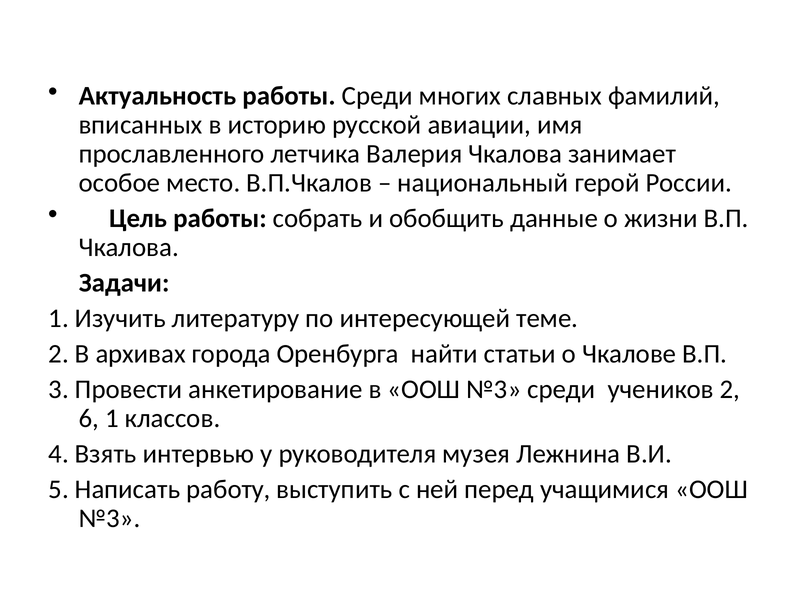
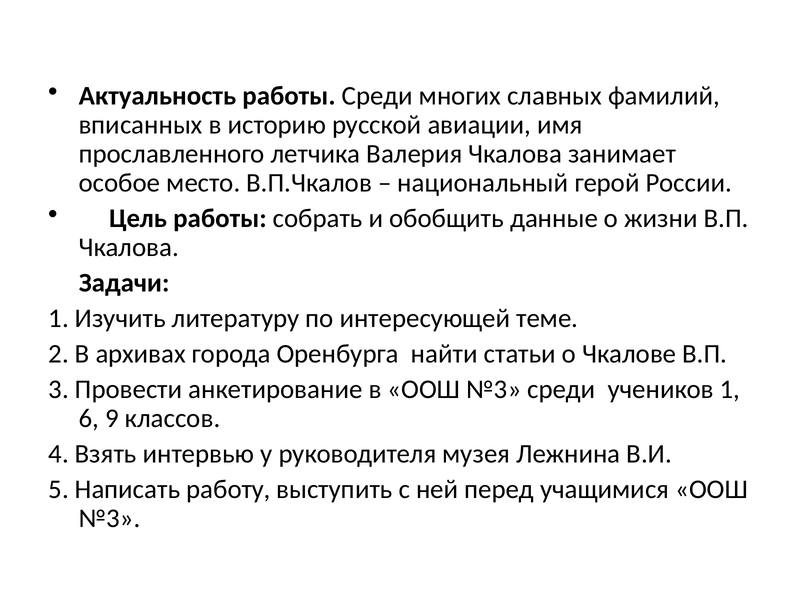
учеников 2: 2 -> 1 (730, 390)
6 1: 1 -> 9 (112, 419)
